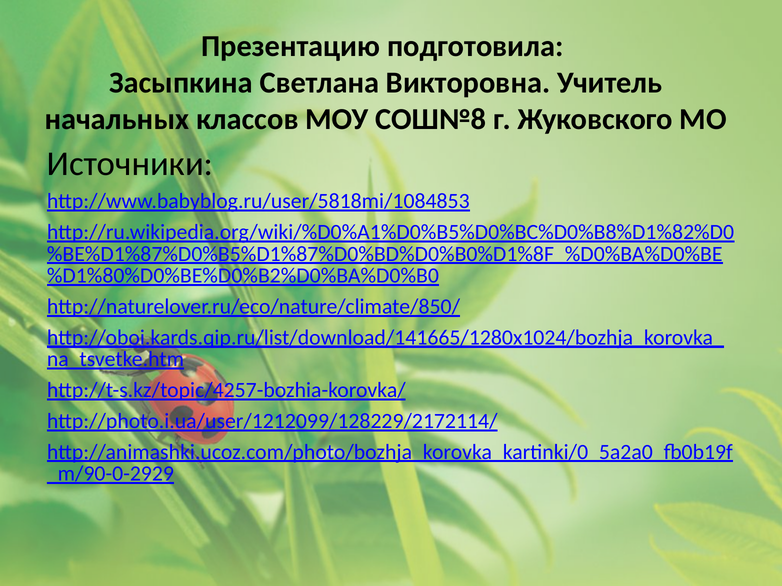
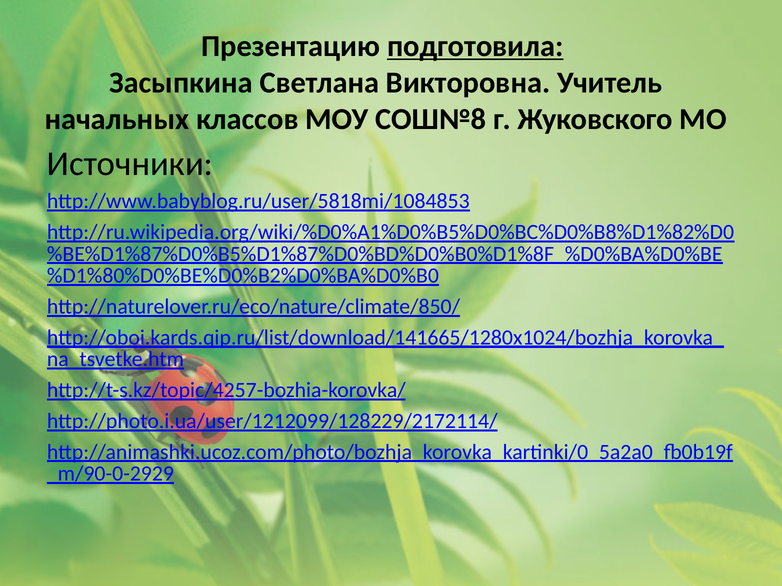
подготовила underline: none -> present (475, 46)
